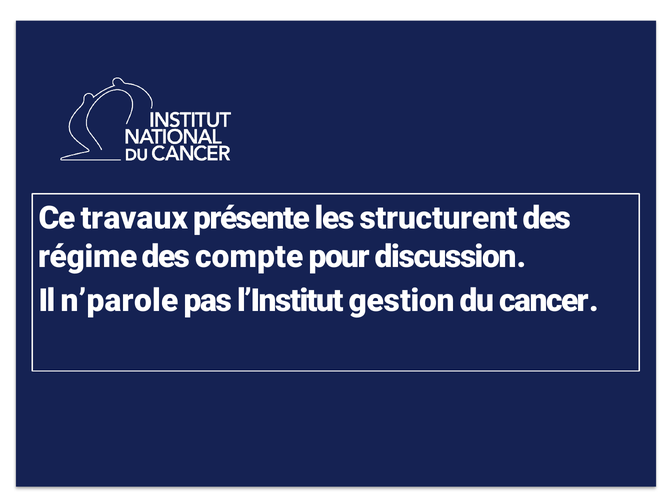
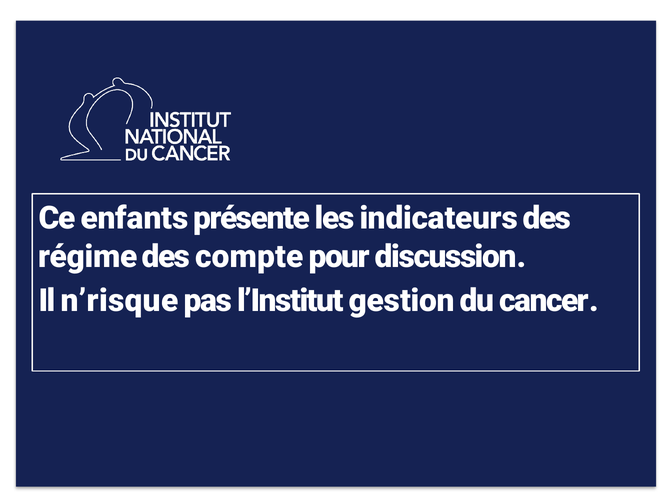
travaux: travaux -> enfants (134, 218)
structurent: structurent -> indicateurs (439, 218)
n’parole: n’parole -> n’risque (120, 301)
